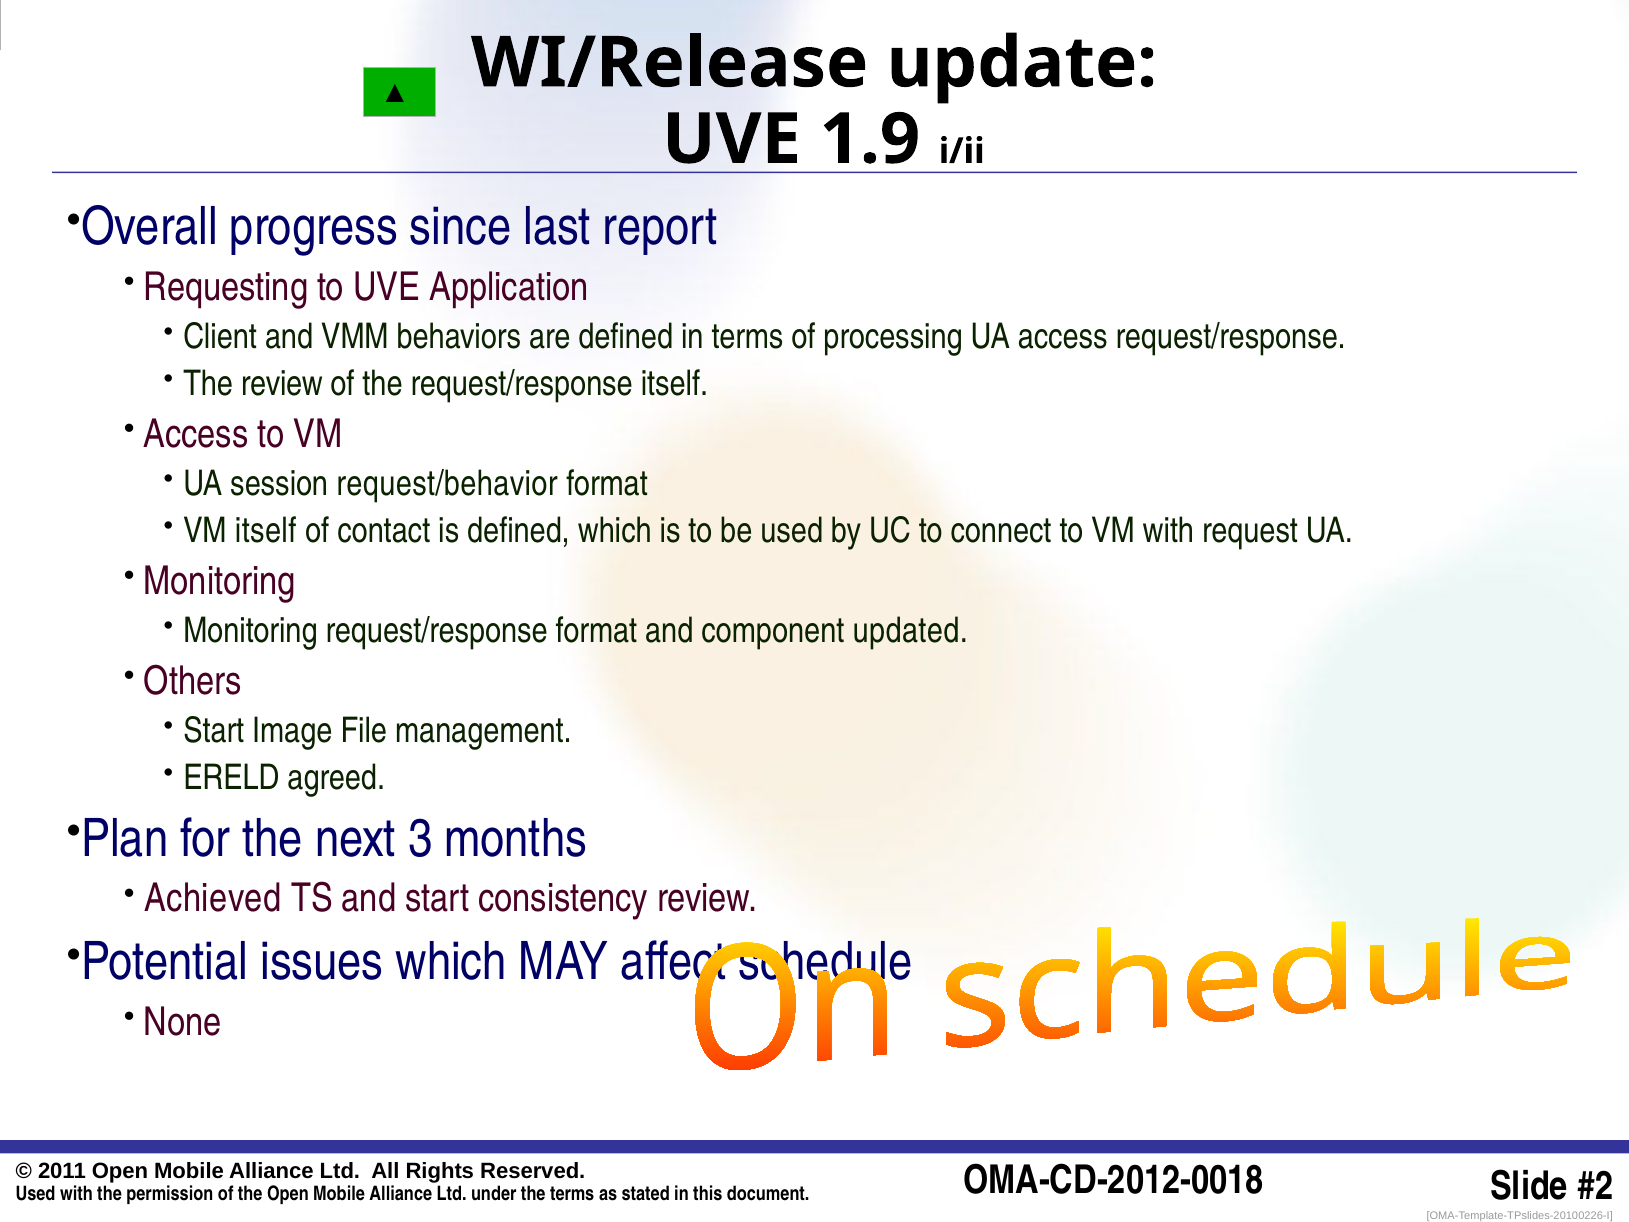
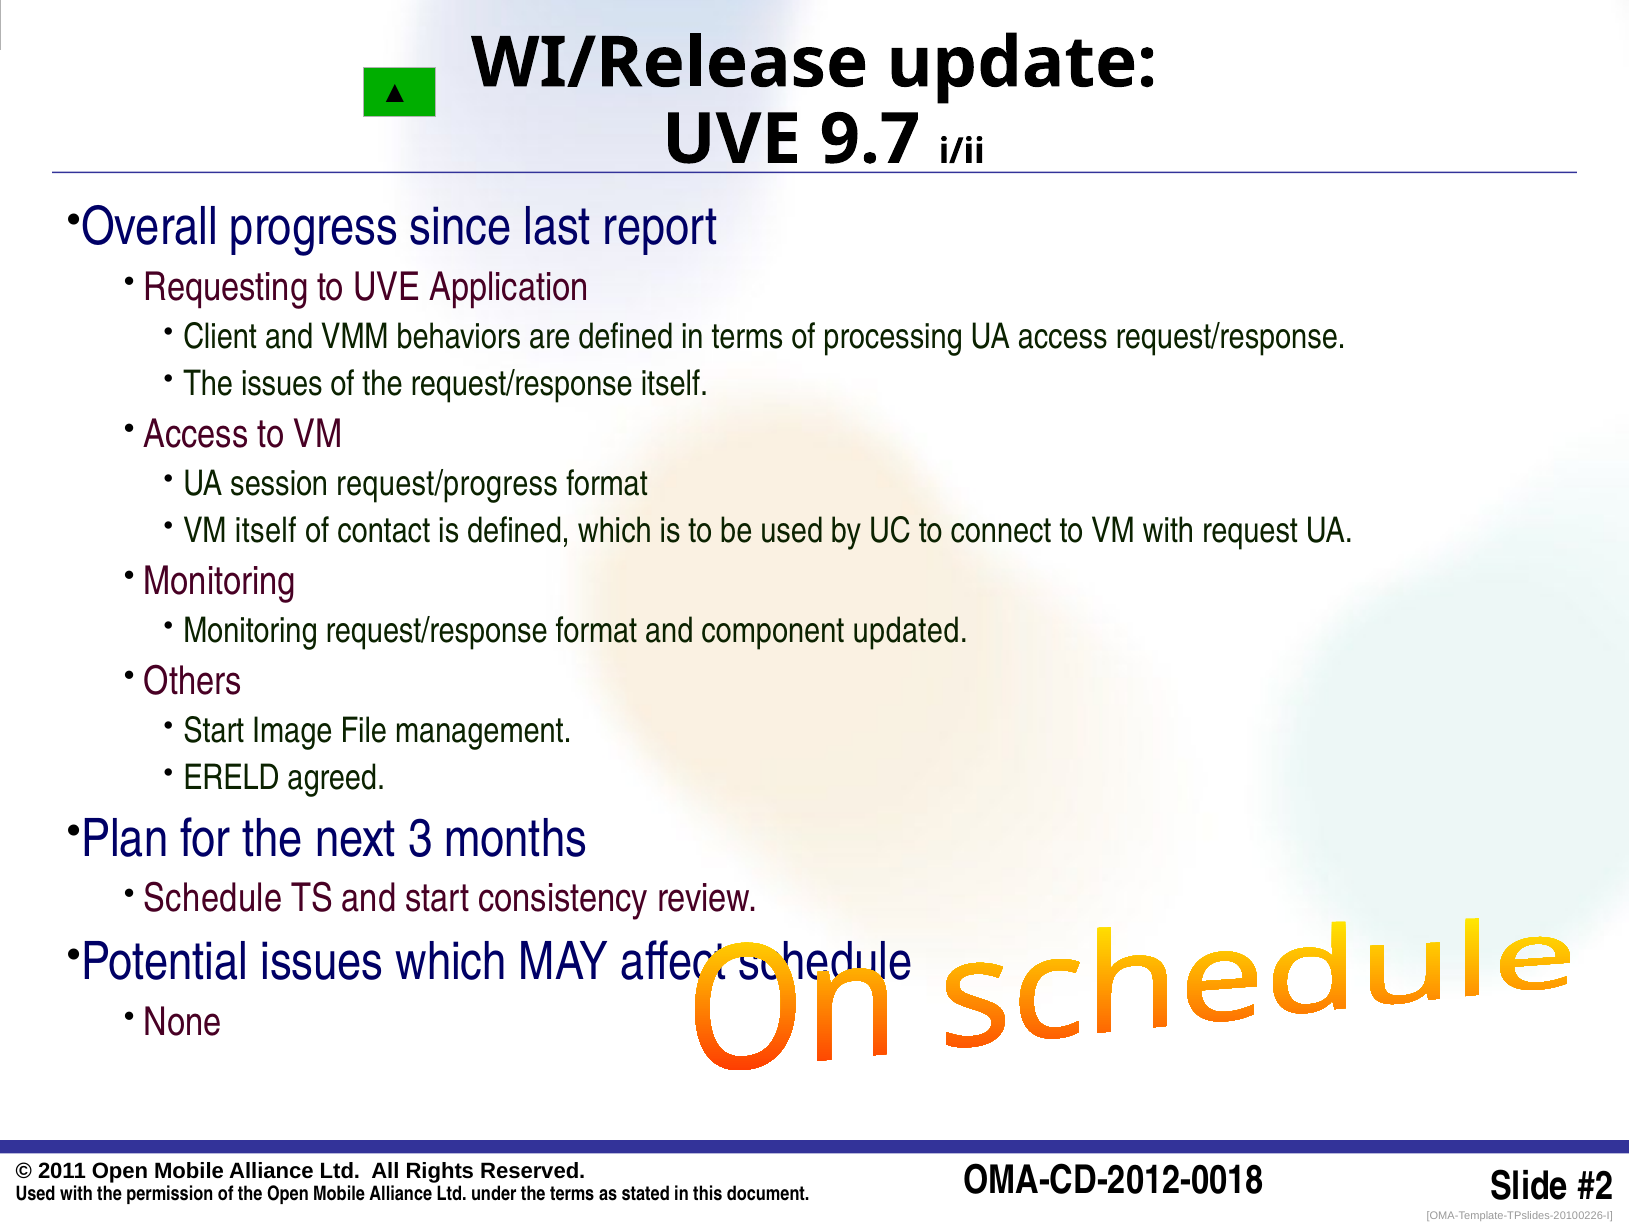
1.9: 1.9 -> 9.7 (870, 140)
The review: review -> issues (282, 384)
request/behavior: request/behavior -> request/progress (447, 484)
Achieved: Achieved -> Schedule (213, 899)
